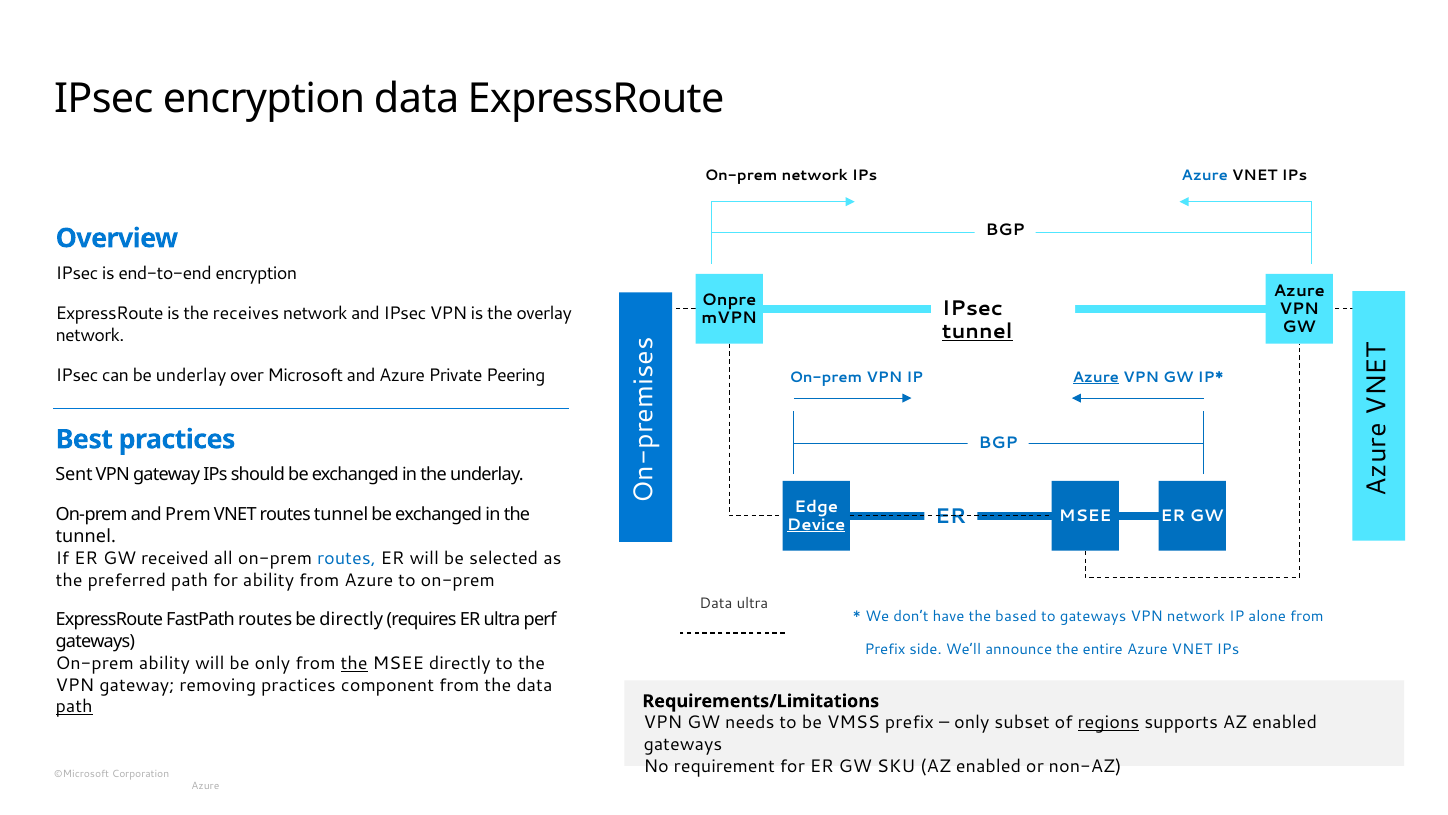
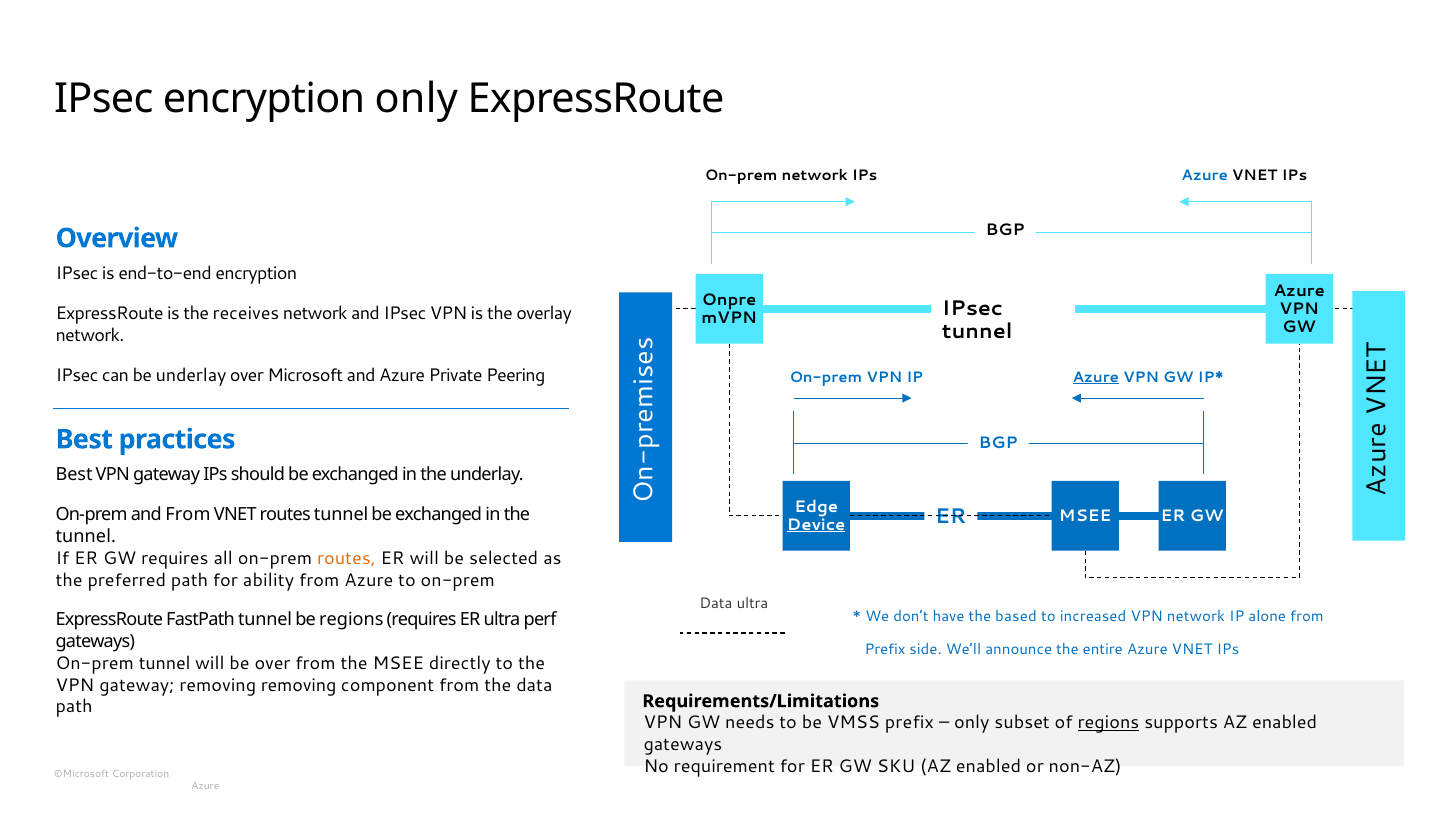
encryption data: data -> only (416, 99)
tunnel underline: present -> none (977, 331)
Sent: Sent -> Best (74, 475)
and Prem: Prem -> From (188, 515)
GW received: received -> requires (175, 558)
routes colour: blue -> orange (346, 558)
to gateways: gateways -> increased (1093, 616)
FastPath routes: routes -> tunnel (265, 620)
be directly: directly -> regions (351, 620)
On-prem ability: ability -> tunnel (165, 663)
be only: only -> over (273, 663)
the underline: present -> none (354, 663)
removing practices: practices -> removing (299, 685)
path underline: present -> none (74, 706)
